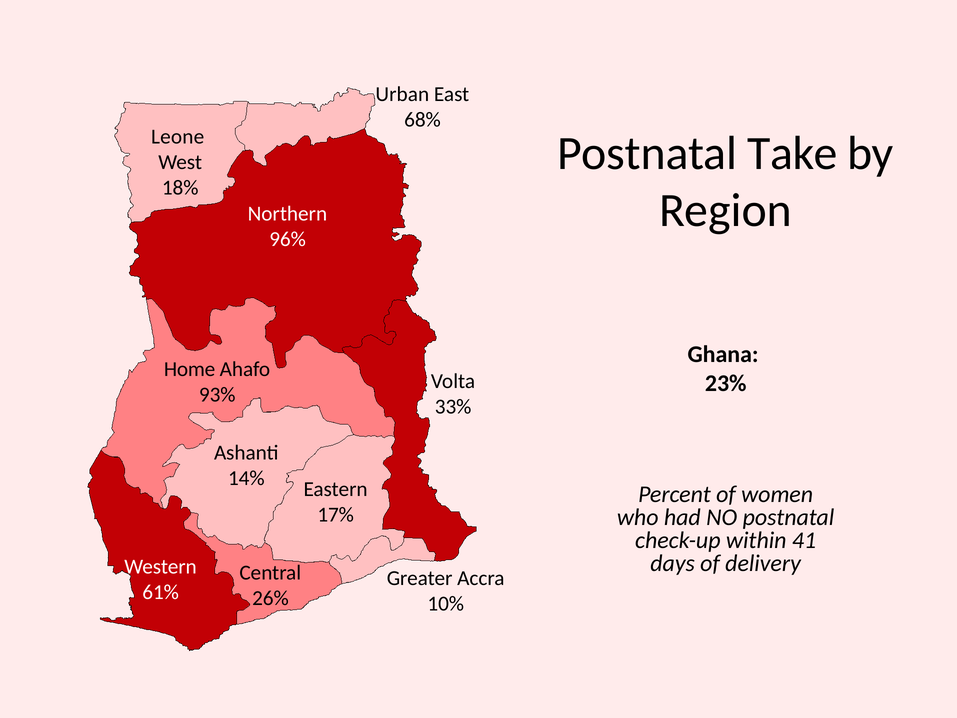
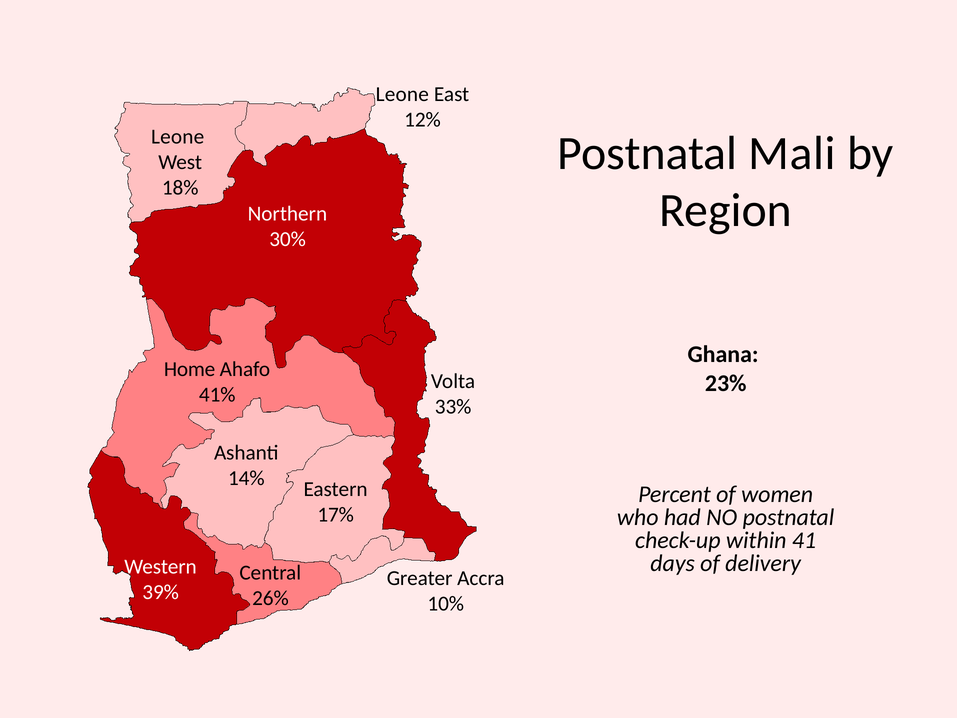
Urban: Urban -> Leone (402, 94)
68%: 68% -> 12% (422, 119)
Take: Take -> Mali (792, 153)
96%: 96% -> 30% (288, 239)
93%: 93% -> 41% (217, 395)
61%: 61% -> 39% (161, 592)
